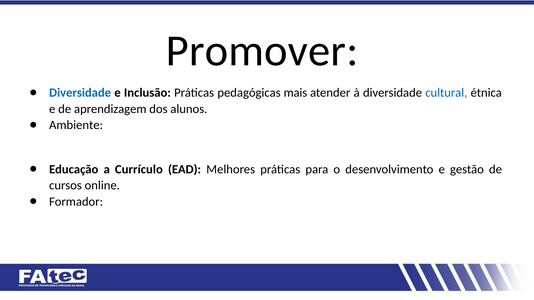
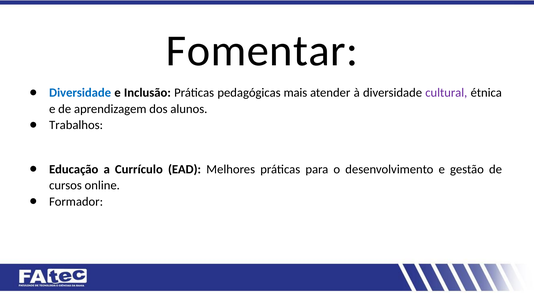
Promover: Promover -> Fomentar (262, 51)
cultural colour: blue -> purple (446, 93)
Ambiente: Ambiente -> Trabalhos (76, 125)
